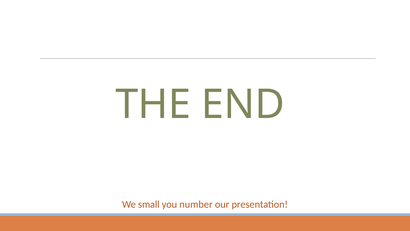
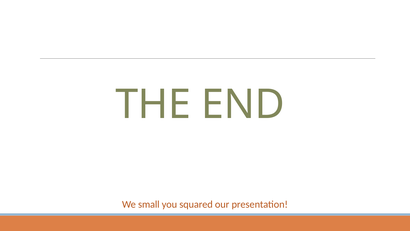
number: number -> squared (196, 204)
